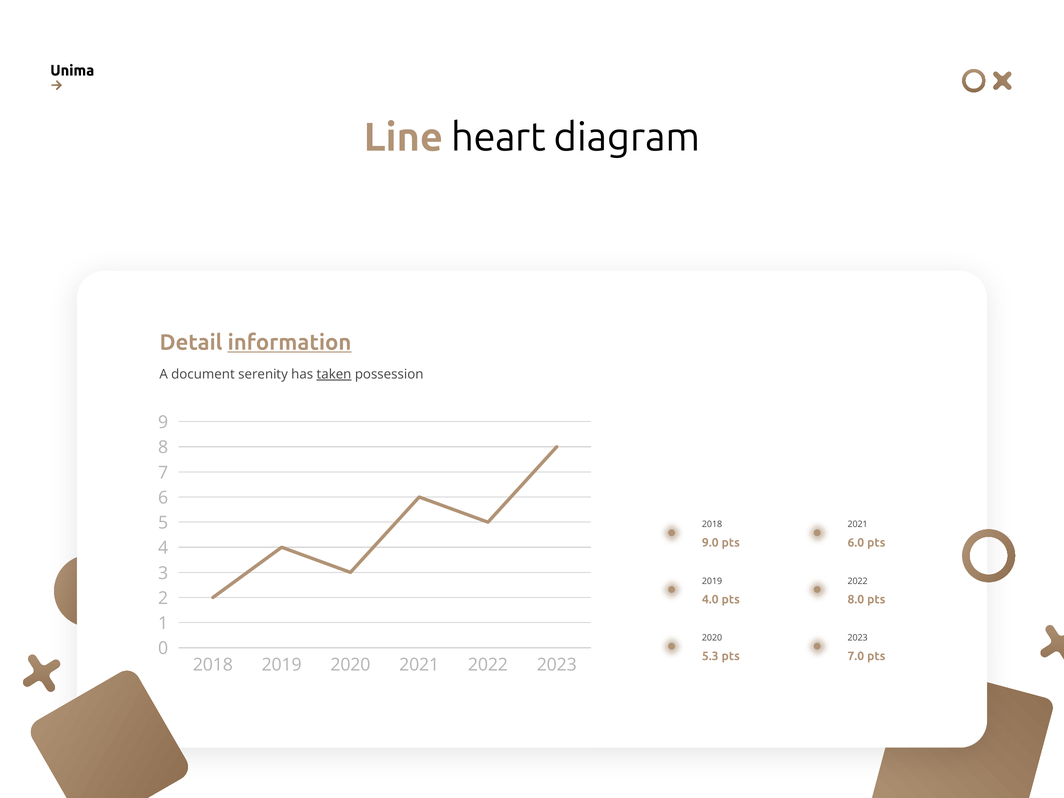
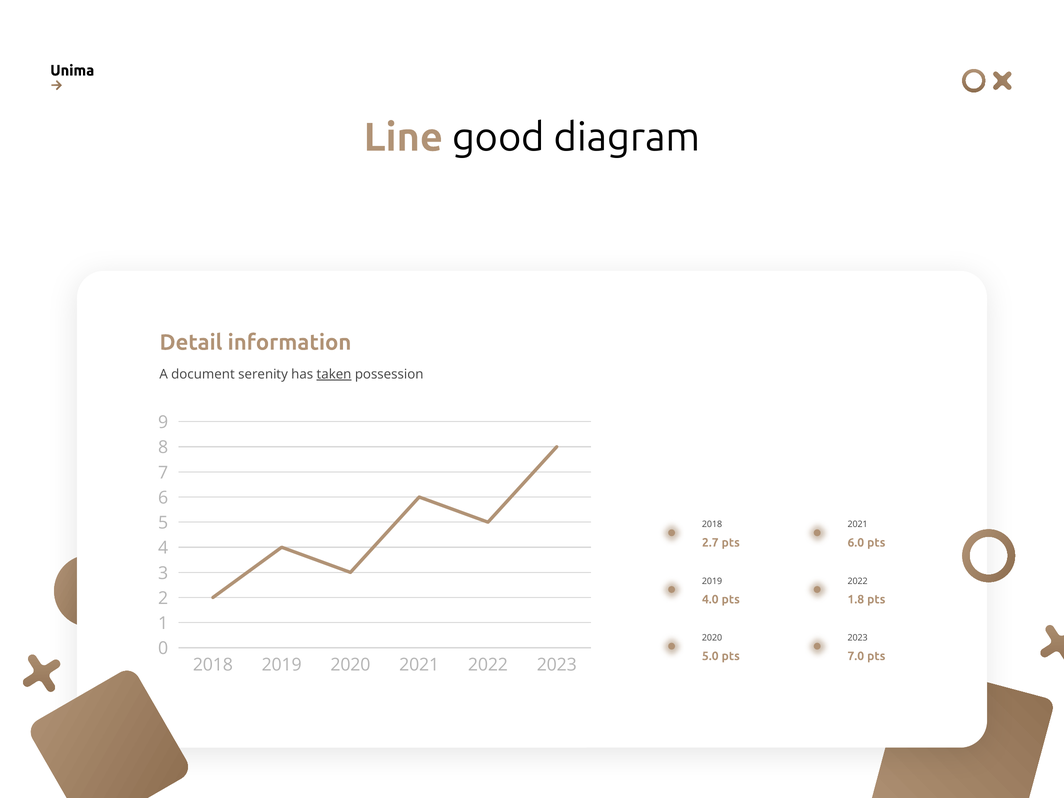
heart: heart -> good (498, 137)
information underline: present -> none (289, 342)
9.0: 9.0 -> 2.7 (710, 543)
8.0: 8.0 -> 1.8 (856, 599)
5.3: 5.3 -> 5.0 (710, 656)
